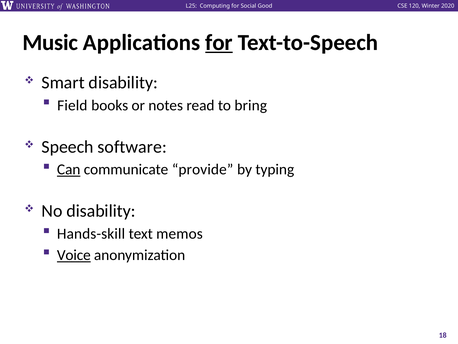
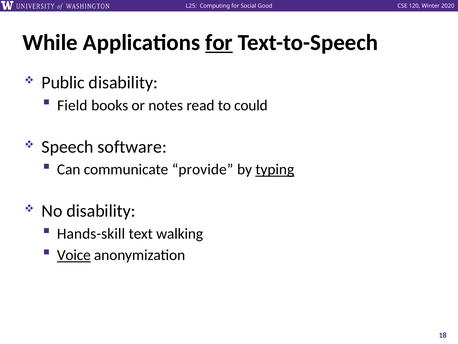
Music: Music -> While (50, 42)
Smart: Smart -> Public (63, 82)
bring: bring -> could (251, 105)
Can underline: present -> none (69, 169)
typing underline: none -> present (275, 169)
memos: memos -> walking (180, 233)
